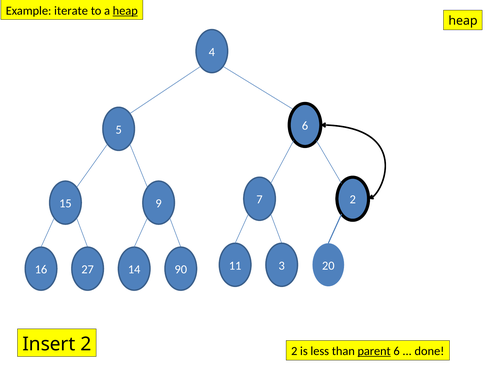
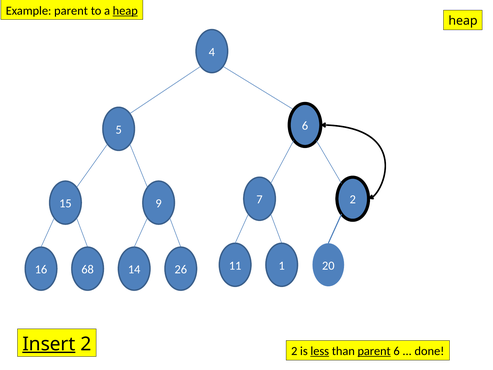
Example iterate: iterate -> parent (71, 11)
3: 3 -> 1 (282, 265)
27: 27 -> 68 (88, 269)
90: 90 -> 26 (181, 269)
Insert underline: none -> present (49, 344)
less underline: none -> present (320, 351)
